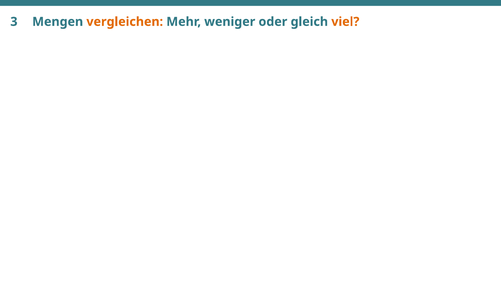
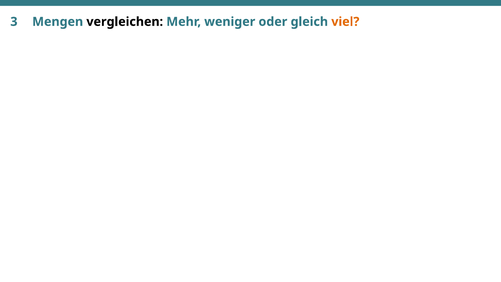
vergleichen colour: orange -> black (125, 22)
